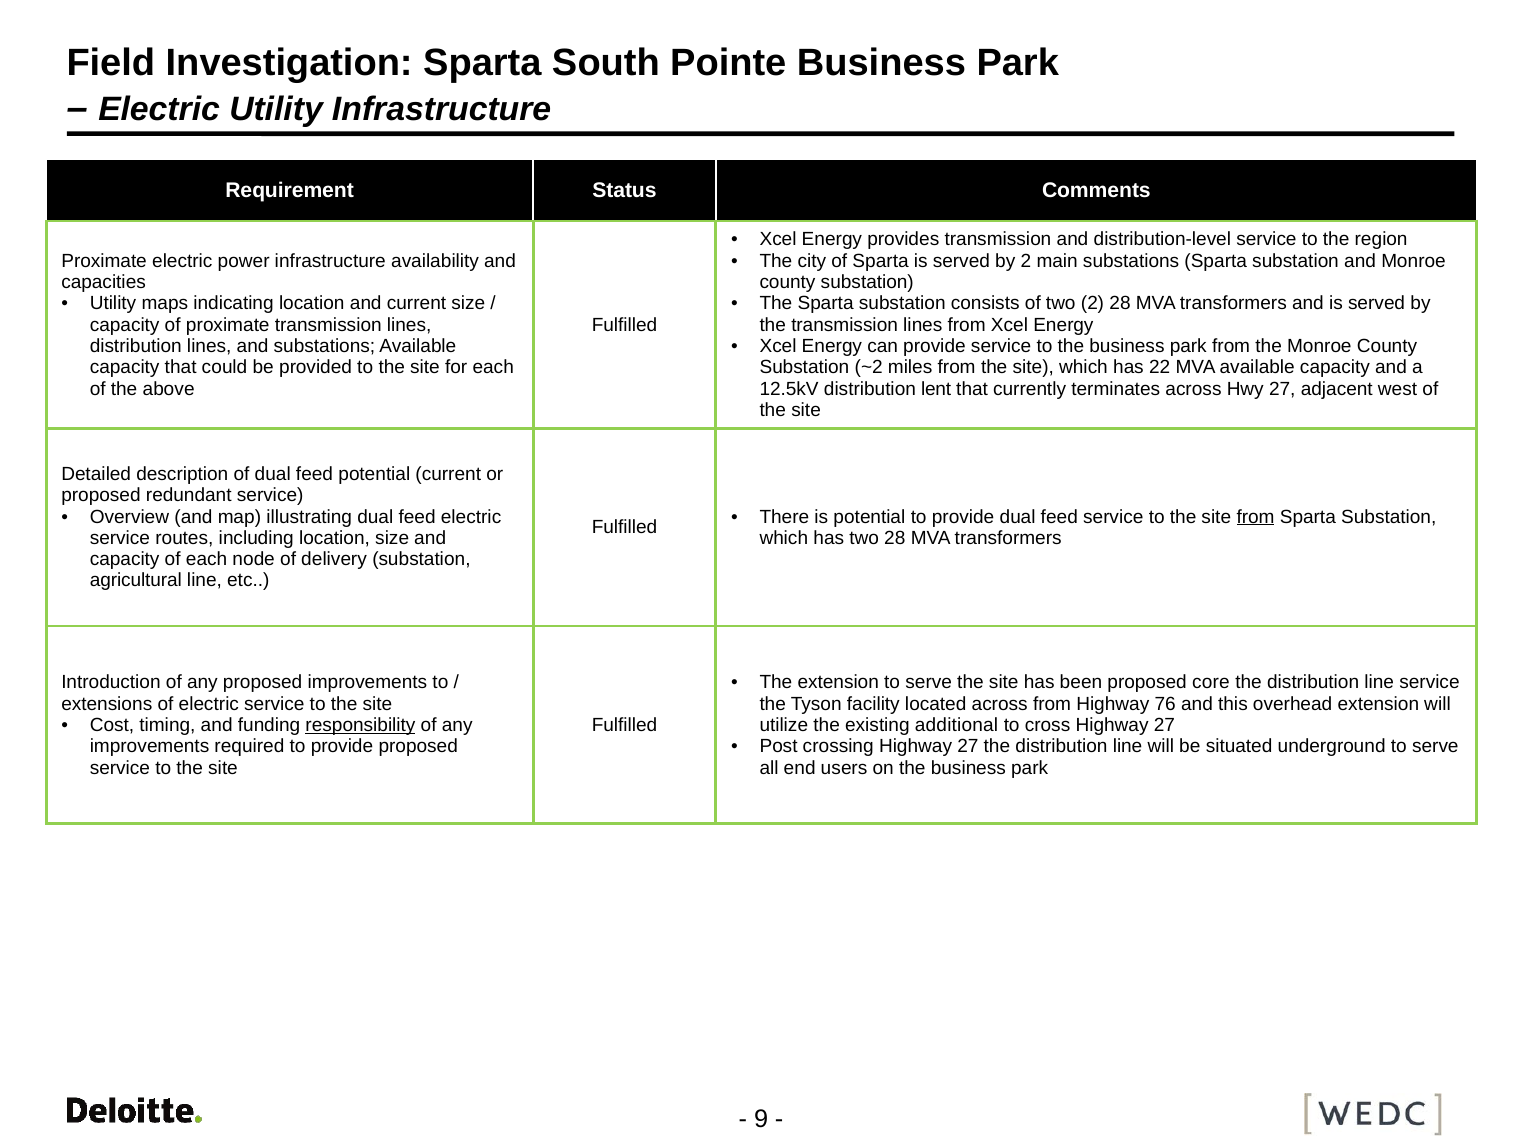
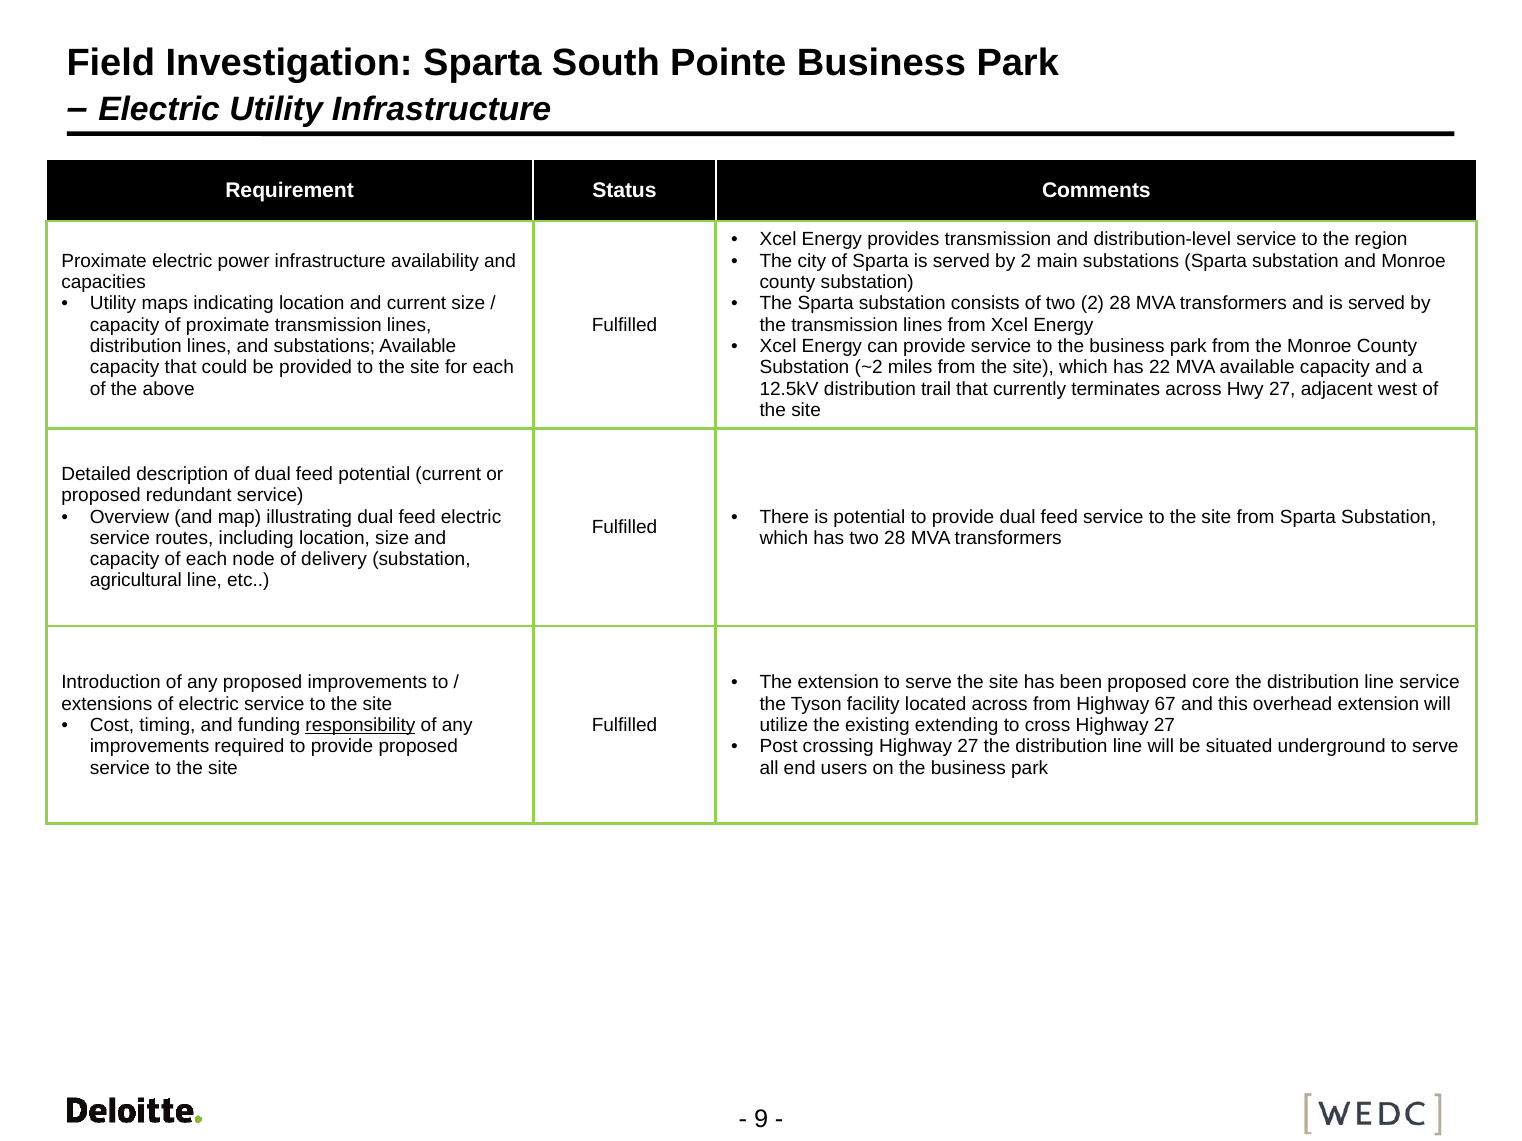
lent: lent -> trail (936, 389)
from underline: present -> none (1256, 517)
76: 76 -> 67 (1165, 704)
additional: additional -> extending (957, 725)
